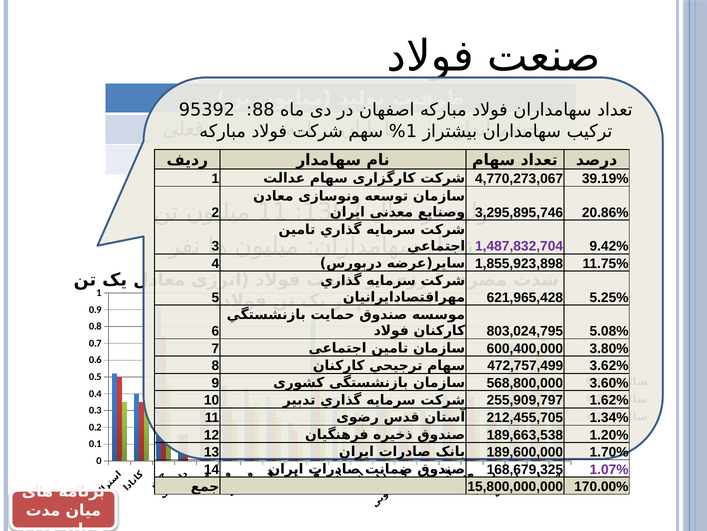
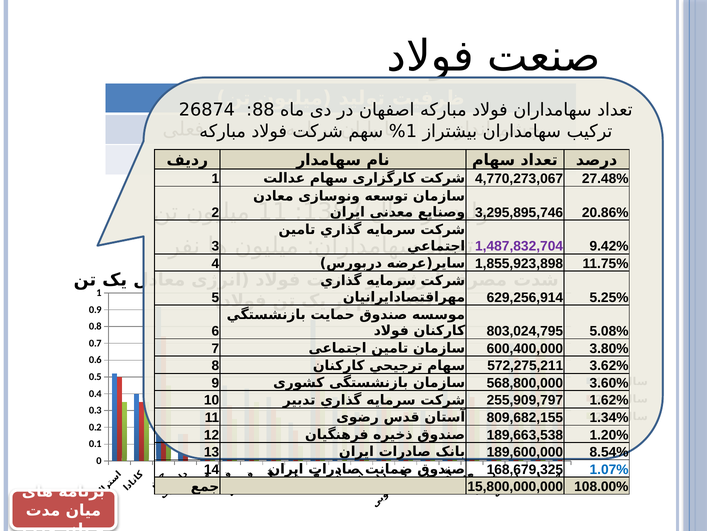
95392: 95392 -> 26874 (207, 110)
39.19%: 39.19% -> 27.48% (605, 179)
621,965,428: 621,965,428 -> 629,256,914 (525, 297)
472,757,499: 472,757,499 -> 572,275,211 (525, 365)
212,455,705: 212,455,705 -> 809,682,155 (525, 417)
1.70%: 1.70% -> 8.54% (609, 452)
1.07% colour: purple -> blue (609, 469)
170.00%: 170.00% -> 108.00% (601, 486)
